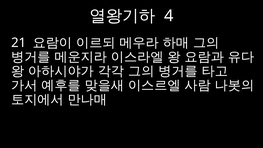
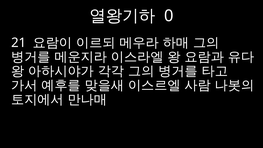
4: 4 -> 0 (169, 16)
